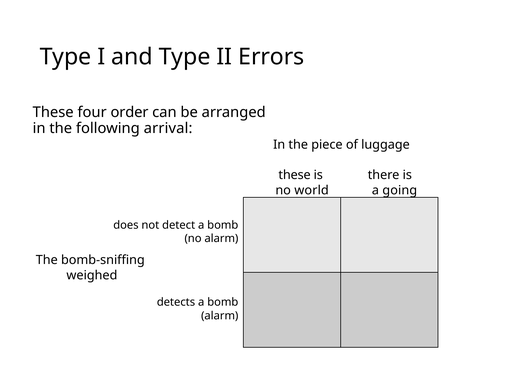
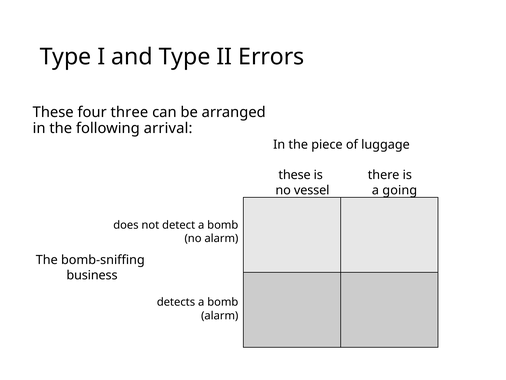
order: order -> three (129, 112)
world: world -> vessel (312, 190)
weighed: weighed -> business (92, 275)
